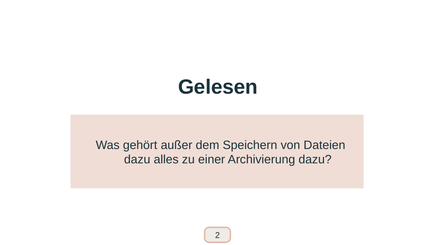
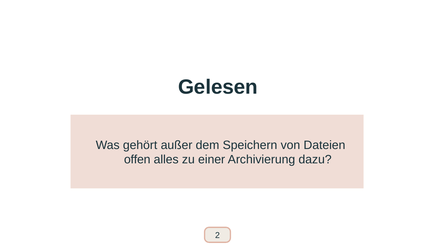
dazu: dazu -> offen (137, 160)
